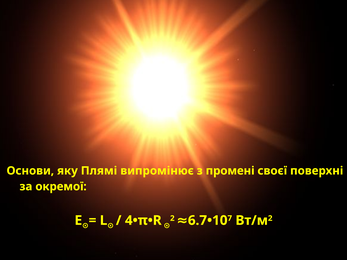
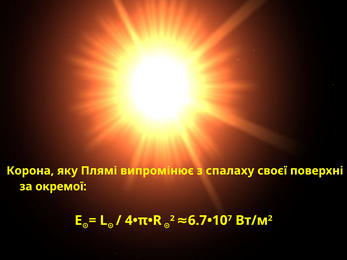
Основи: Основи -> Корона (30, 171)
промені: промені -> спалаху (230, 171)
